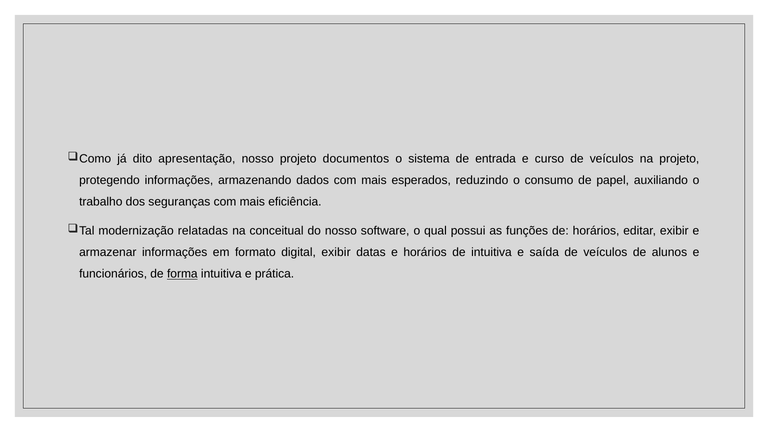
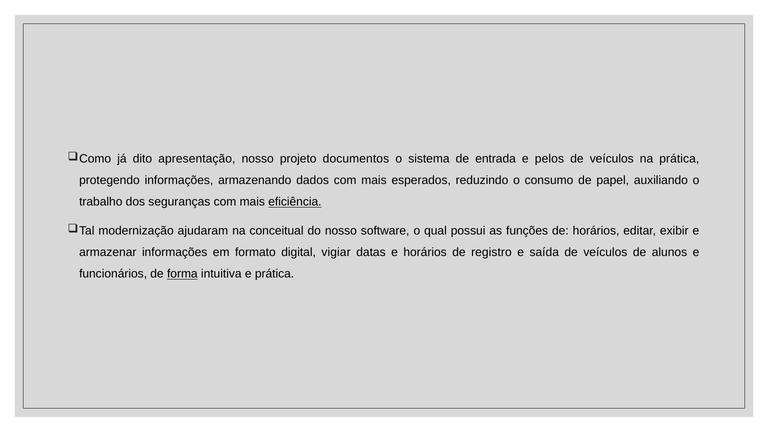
curso: curso -> pelos (549, 159)
na projeto: projeto -> prática (679, 159)
eficiência underline: none -> present (295, 202)
relatadas: relatadas -> ajudaram (203, 231)
digital exibir: exibir -> vigiar (336, 252)
de intuitiva: intuitiva -> registro (491, 252)
